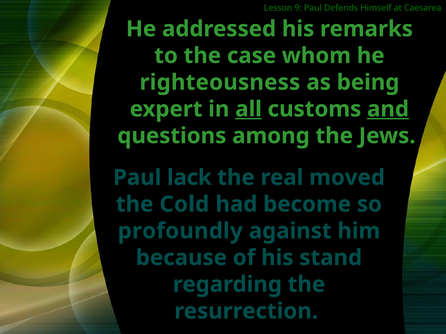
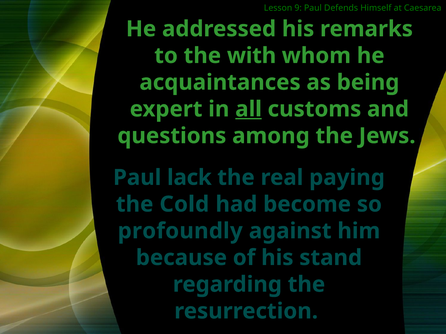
case: case -> with (252, 56)
righteousness: righteousness -> acquaintances (220, 83)
and underline: present -> none (388, 109)
moved: moved -> paying (347, 178)
